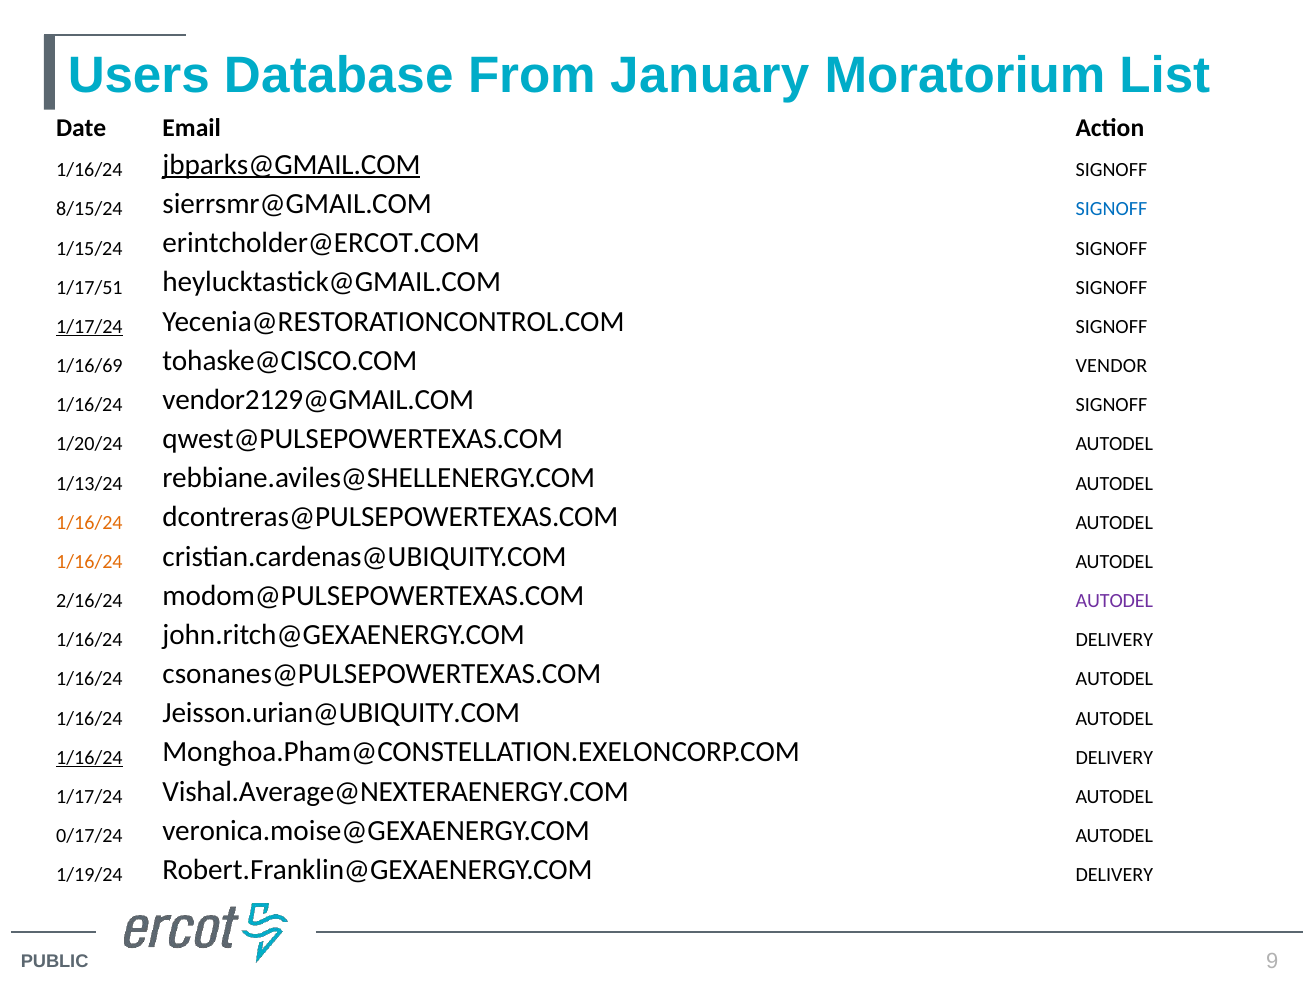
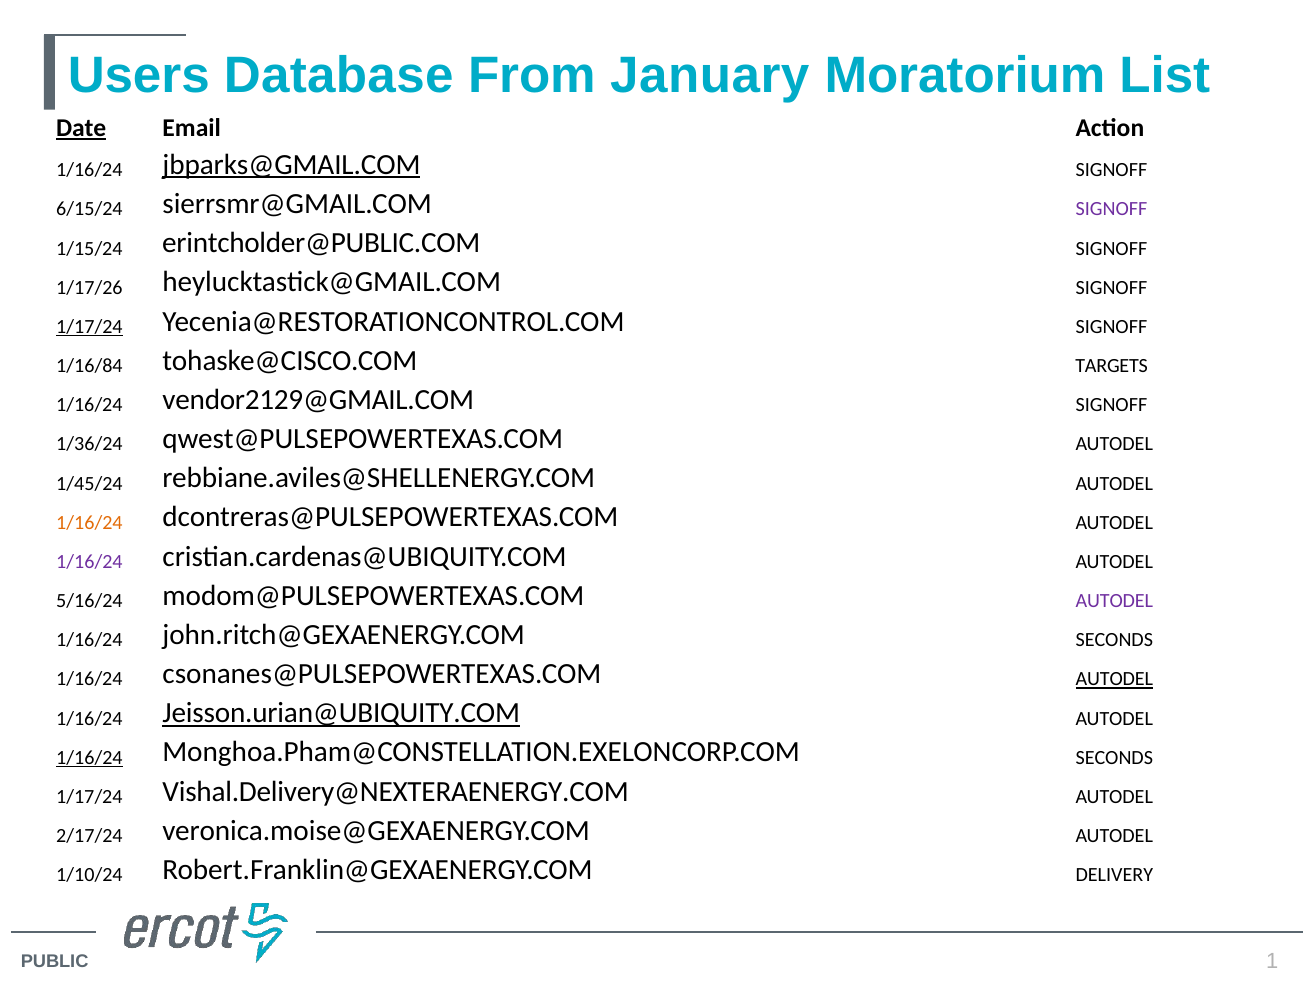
Date underline: none -> present (81, 128)
8/15/24: 8/15/24 -> 6/15/24 (89, 209)
SIGNOFF colour: blue -> purple (1111, 209)
erintcholder@ERCOT.COM: erintcholder@ERCOT.COM -> erintcholder@PUBLIC.COM (321, 243)
1/17/51: 1/17/51 -> 1/17/26 (89, 288)
1/16/69: 1/16/69 -> 1/16/84 (89, 366)
VENDOR: VENDOR -> TARGETS (1112, 366)
1/20/24: 1/20/24 -> 1/36/24 (89, 444)
1/13/24: 1/13/24 -> 1/45/24 (89, 483)
1/16/24 colour: orange -> purple (89, 562)
2/16/24: 2/16/24 -> 5/16/24 (89, 601)
john.ritch@GEXAENERGY.COM DELIVERY: DELIVERY -> SECONDS (1114, 640)
AUTODEL underline: none -> present (1114, 679)
Jeisson.urian@UBIQUITY.COM underline: none -> present (341, 713)
Monghoa.Pham@CONSTELLATION.EXELONCORP.COM DELIVERY: DELIVERY -> SECONDS (1114, 758)
Vishal.Average@NEXTERAENERGY.COM: Vishal.Average@NEXTERAENERGY.COM -> Vishal.Delivery@NEXTERAENERGY.COM (396, 791)
0/17/24: 0/17/24 -> 2/17/24 (89, 836)
1/19/24: 1/19/24 -> 1/10/24 (89, 875)
9: 9 -> 1 (1272, 961)
